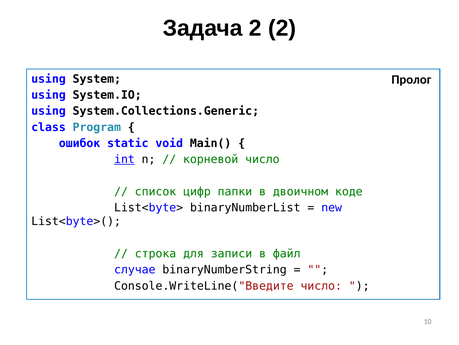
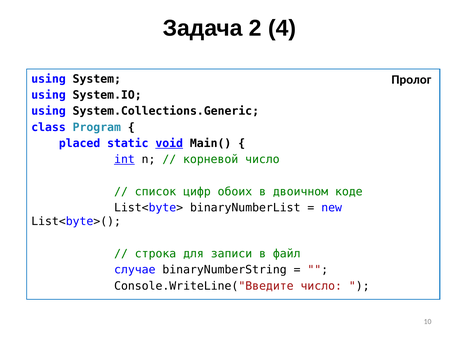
2 2: 2 -> 4 (282, 28)
ошибок: ошибок -> placed (80, 143)
void underline: none -> present (169, 143)
папки: папки -> обоих (235, 191)
